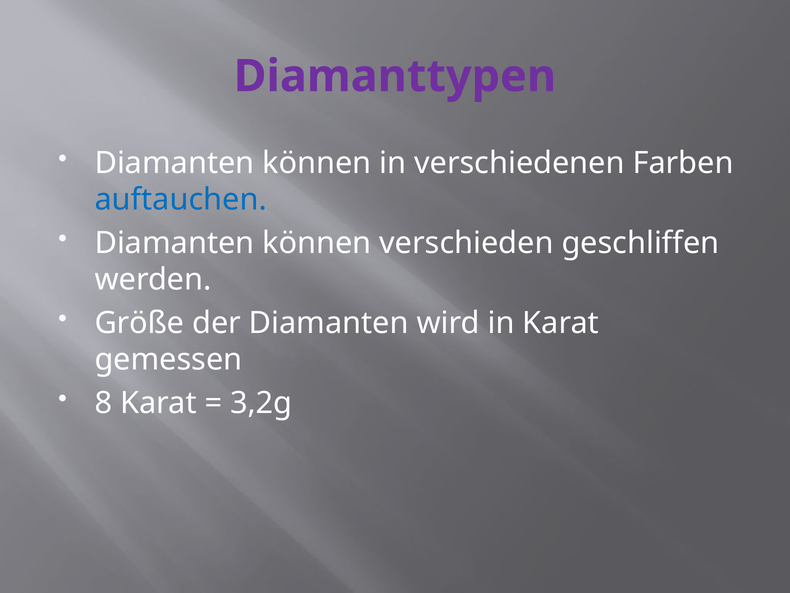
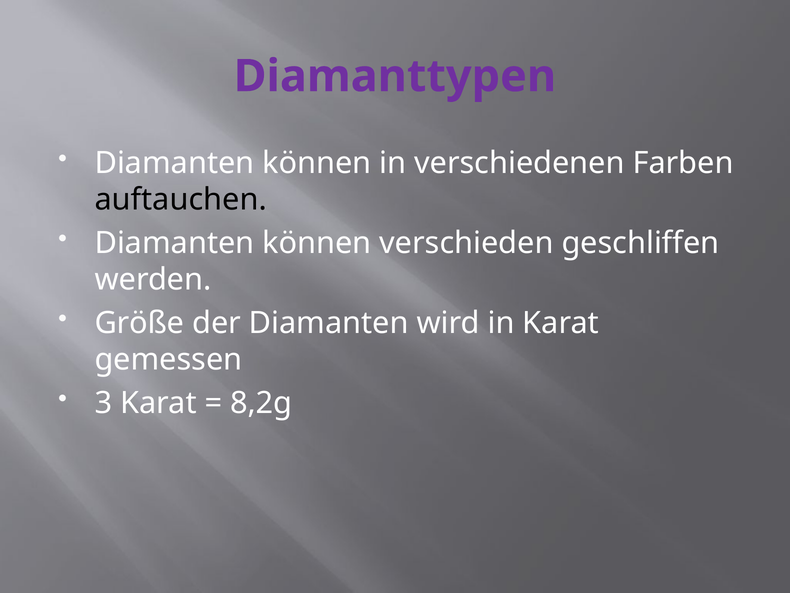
auftauchen colour: blue -> black (181, 200)
8: 8 -> 3 (103, 403)
3,2g: 3,2g -> 8,2g (261, 403)
